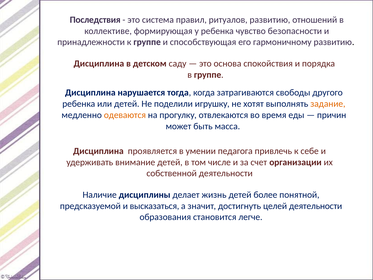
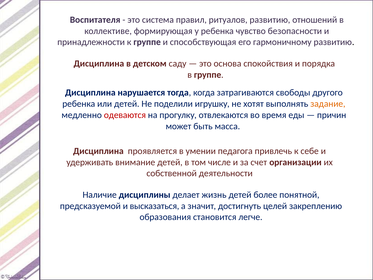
Последствия: Последствия -> Воспитателя (95, 20)
одеваются colour: orange -> red (125, 115)
целей деятельности: деятельности -> закреплению (316, 206)
